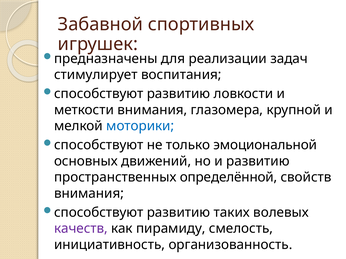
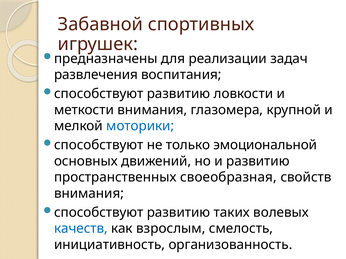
стимулирует: стимулирует -> развлечения (96, 75)
определённой: определённой -> своеобразная (228, 178)
качеств colour: purple -> blue (81, 229)
пирамиду: пирамиду -> взрослым (171, 229)
